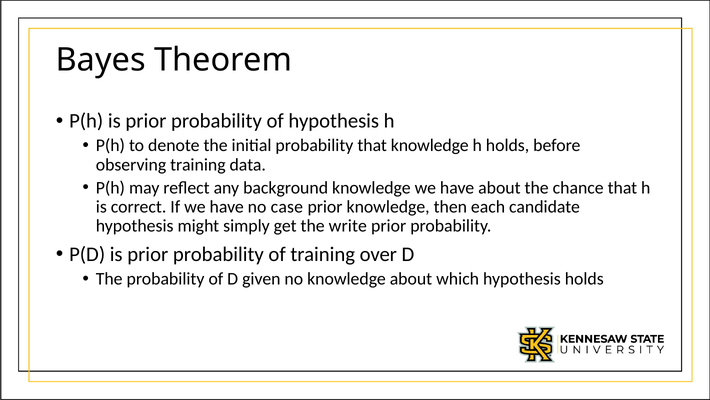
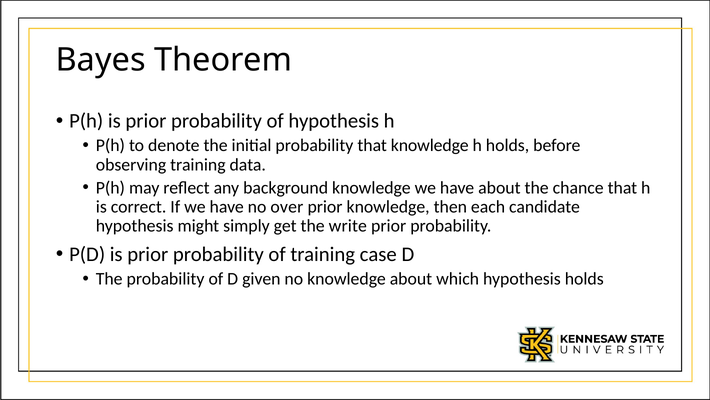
case: case -> over (287, 207)
over: over -> case (378, 254)
